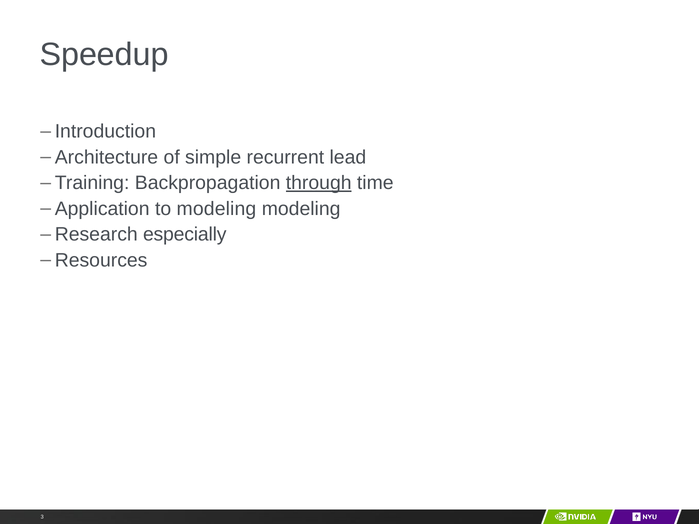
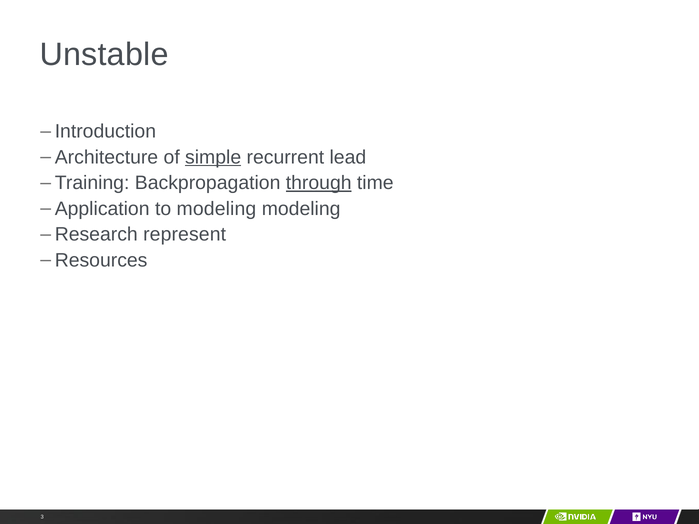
Speedup: Speedup -> Unstable (104, 55)
simple underline: none -> present (213, 157)
especially: especially -> represent (185, 235)
